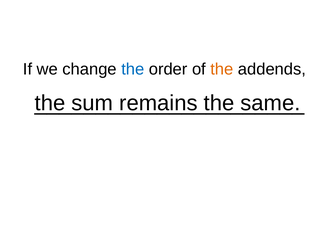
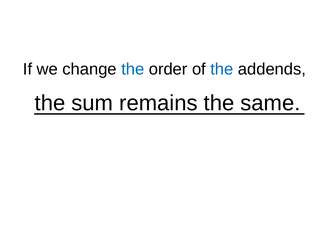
the colour: orange -> blue (222, 69)
